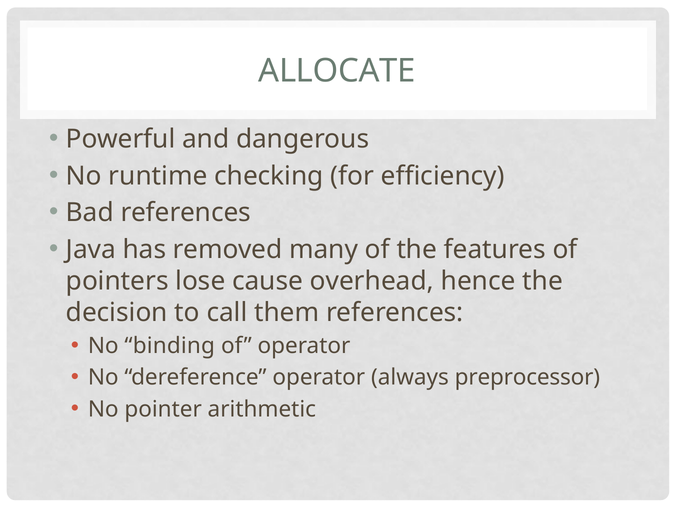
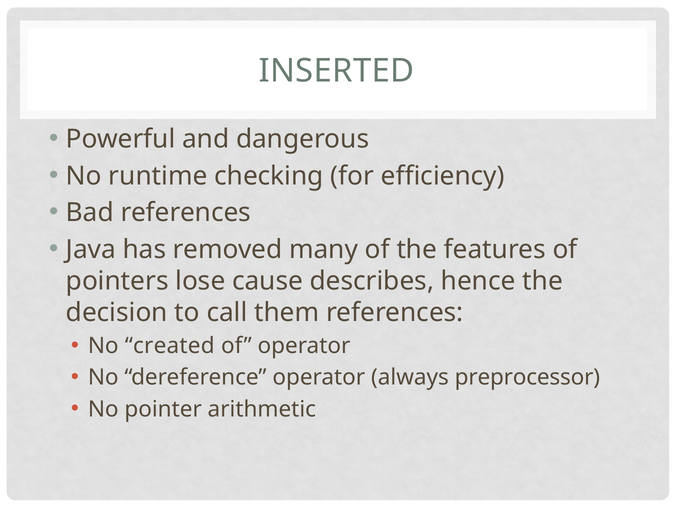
ALLOCATE: ALLOCATE -> INSERTED (337, 71)
overhead: overhead -> describes (372, 281)
binding: binding -> created (170, 346)
